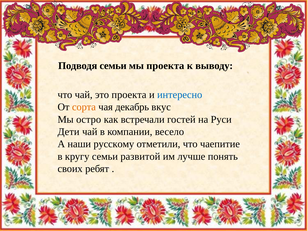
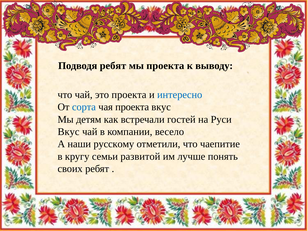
Подводя семьи: семьи -> ребят (113, 66)
сорта colour: orange -> blue (84, 107)
чая декабрь: декабрь -> проекта (132, 107)
остро: остро -> детям (89, 119)
Дети: Дети -> Вкус (69, 132)
